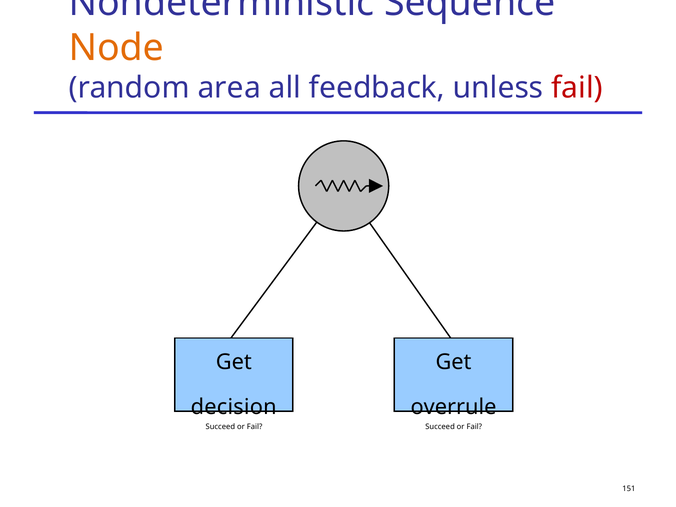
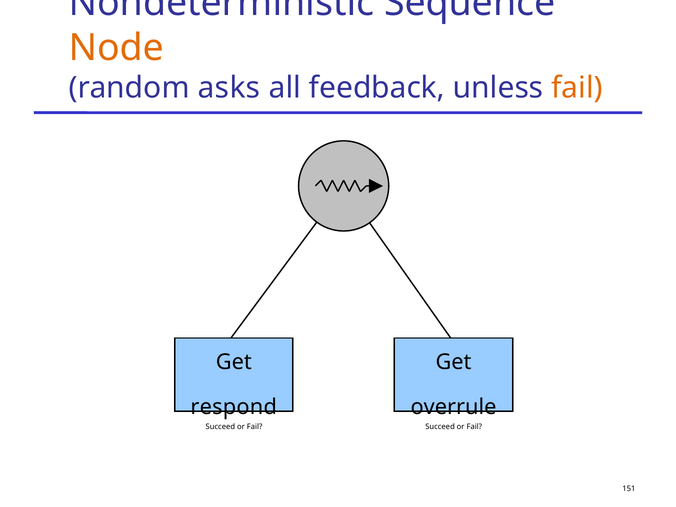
area: area -> asks (229, 88)
fail colour: red -> orange (577, 88)
decision: decision -> respond (234, 407)
